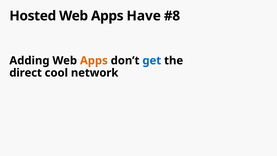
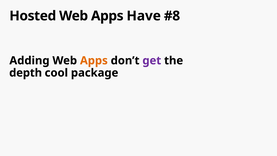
get colour: blue -> purple (152, 61)
direct: direct -> depth (26, 73)
network: network -> package (95, 73)
